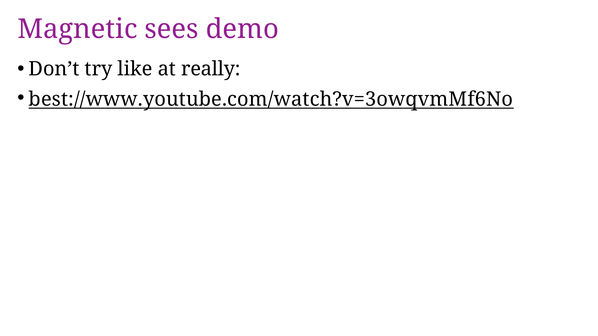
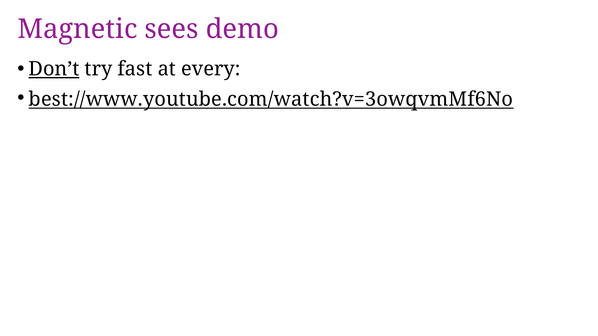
Don’t underline: none -> present (54, 69)
like: like -> fast (135, 69)
really: really -> every (211, 69)
